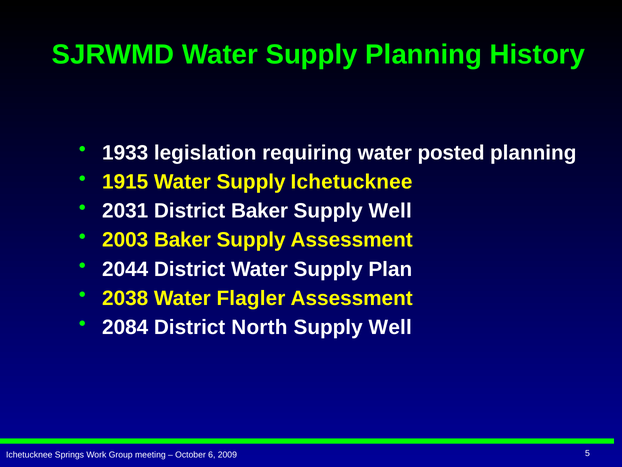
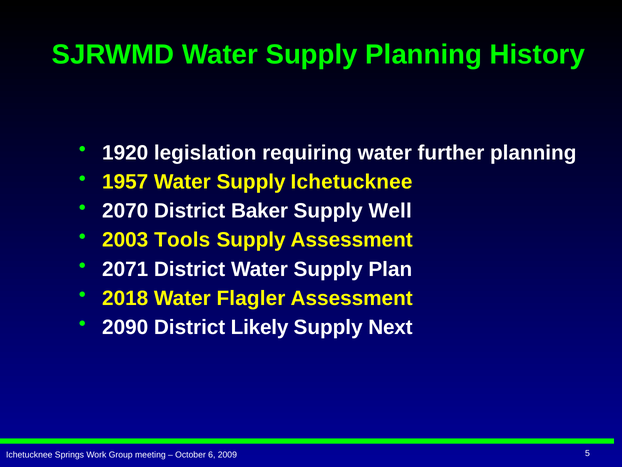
1933: 1933 -> 1920 (125, 153)
posted: posted -> further (451, 153)
1915: 1915 -> 1957 (125, 182)
2031: 2031 -> 2070 (125, 211)
2003 Baker: Baker -> Tools (182, 240)
2044: 2044 -> 2071 (125, 269)
2038: 2038 -> 2018 (125, 298)
2084: 2084 -> 2090 (125, 327)
North: North -> Likely (260, 327)
Well: Well -> Next (390, 327)
